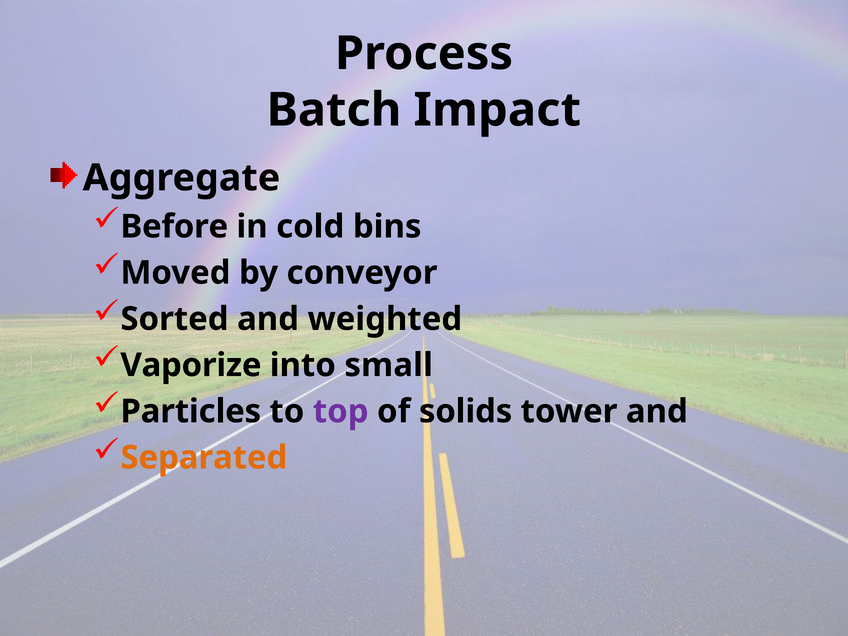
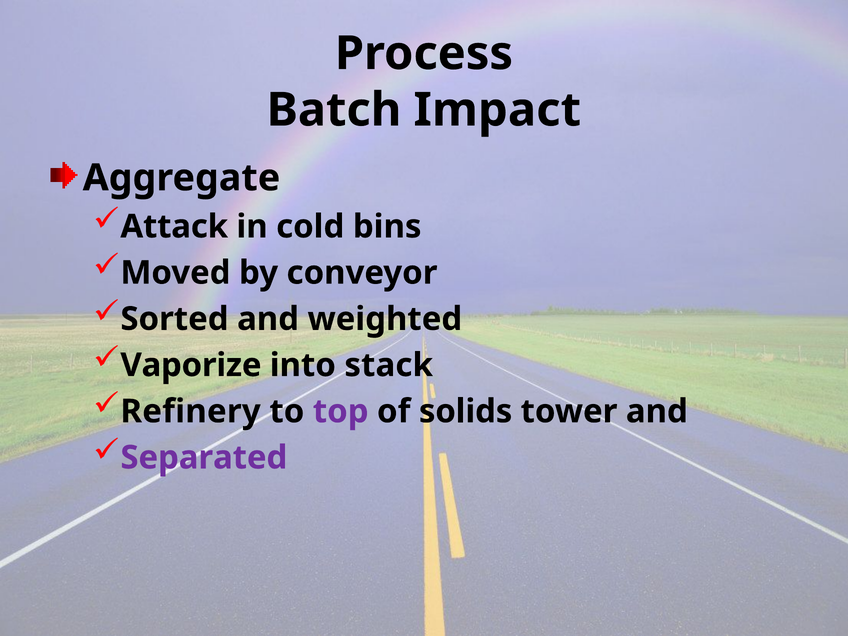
Before: Before -> Attack (174, 227)
small: small -> stack (389, 365)
Particles: Particles -> Refinery (191, 411)
Separated colour: orange -> purple (204, 458)
